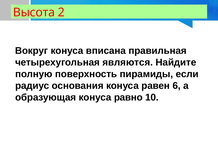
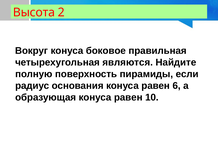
вписана: вписана -> боковое (106, 51)
образующая конуса равно: равно -> равен (128, 97)
